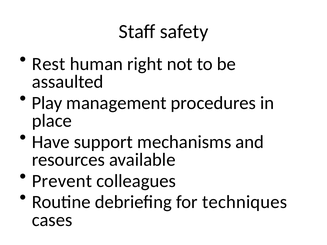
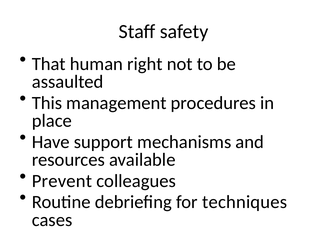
Rest: Rest -> That (49, 64)
Play: Play -> This (47, 103)
